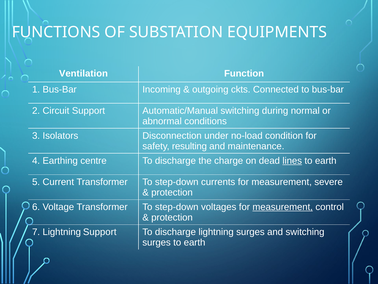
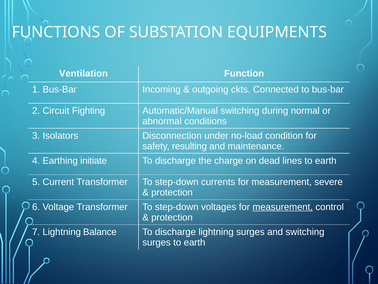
Circuit Support: Support -> Fighting (89, 110)
centre: centre -> initiate (94, 160)
lines underline: present -> none (292, 160)
Lightning Support: Support -> Balance (100, 232)
